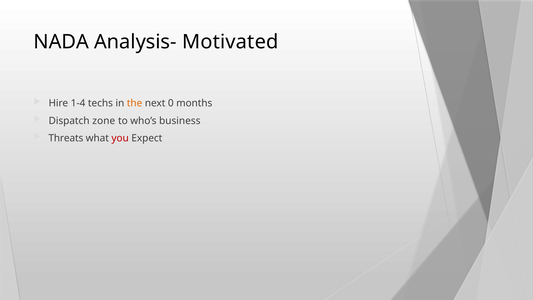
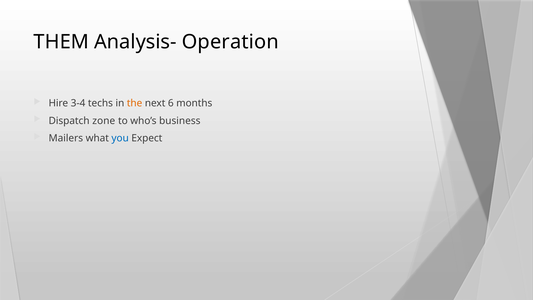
NADA: NADA -> THEM (61, 42)
Motivated: Motivated -> Operation (230, 42)
1-4: 1-4 -> 3-4 (78, 103)
0: 0 -> 6 (171, 103)
Threats: Threats -> Mailers (66, 138)
you colour: red -> blue (120, 138)
